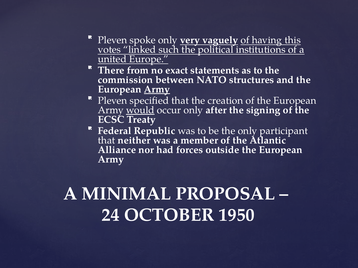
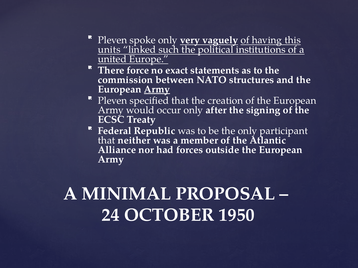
votes: votes -> units (109, 50)
from: from -> force (138, 70)
would underline: present -> none (140, 110)
